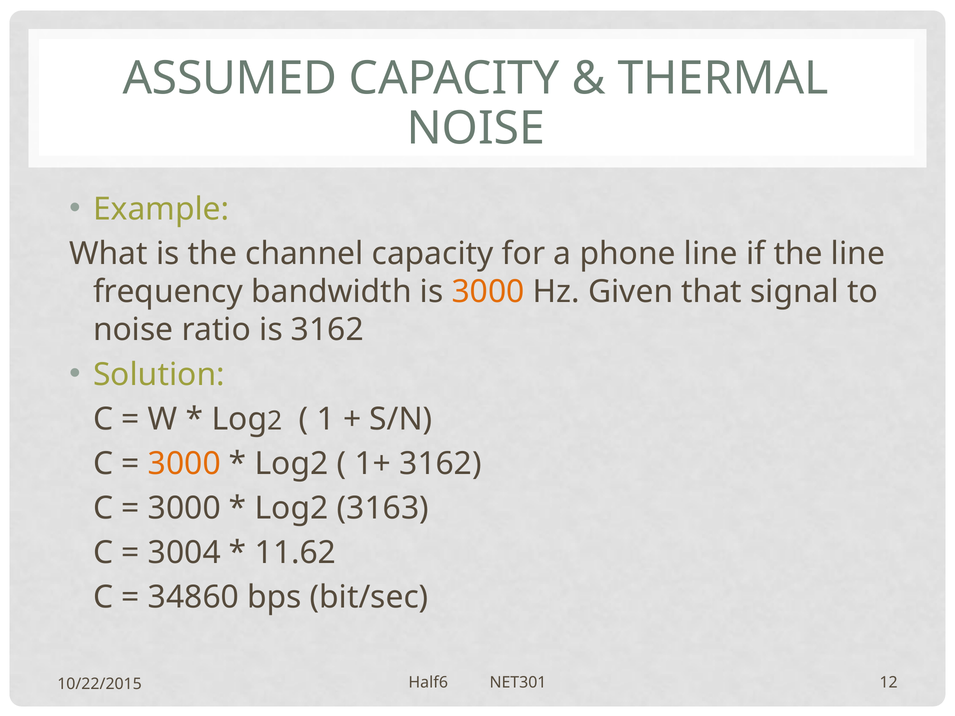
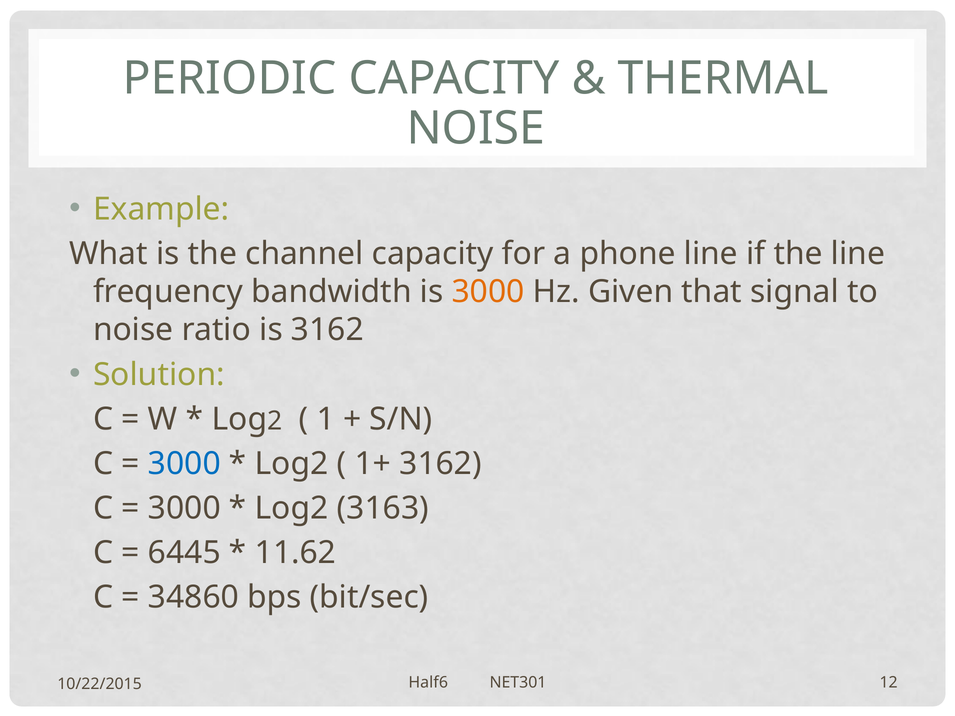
ASSUMED: ASSUMED -> PERIODIC (230, 78)
3000 colour: orange -> blue (184, 464)
3004: 3004 -> 6445 (184, 553)
